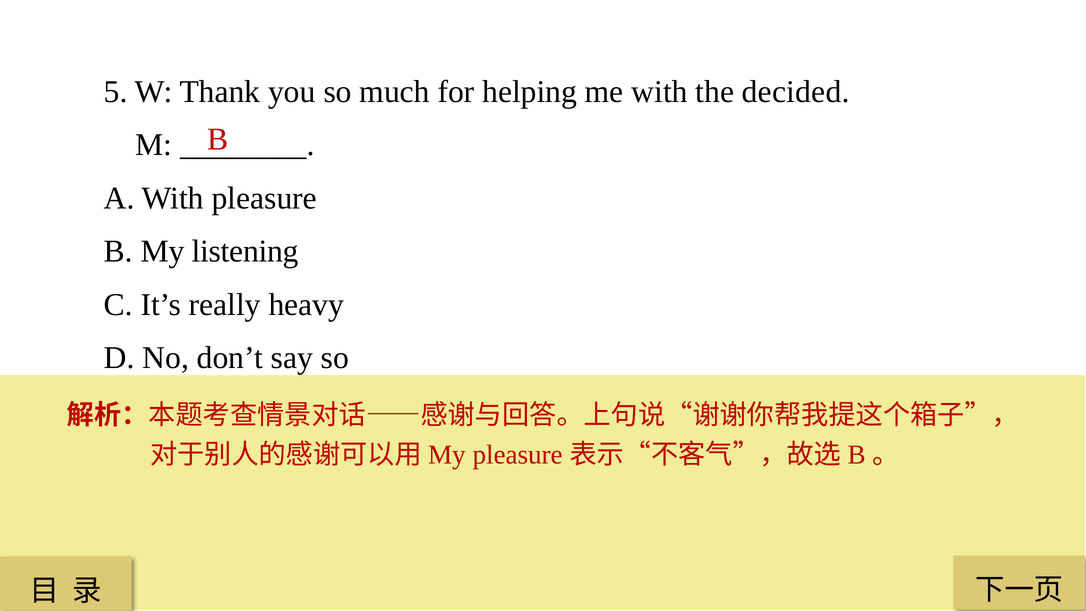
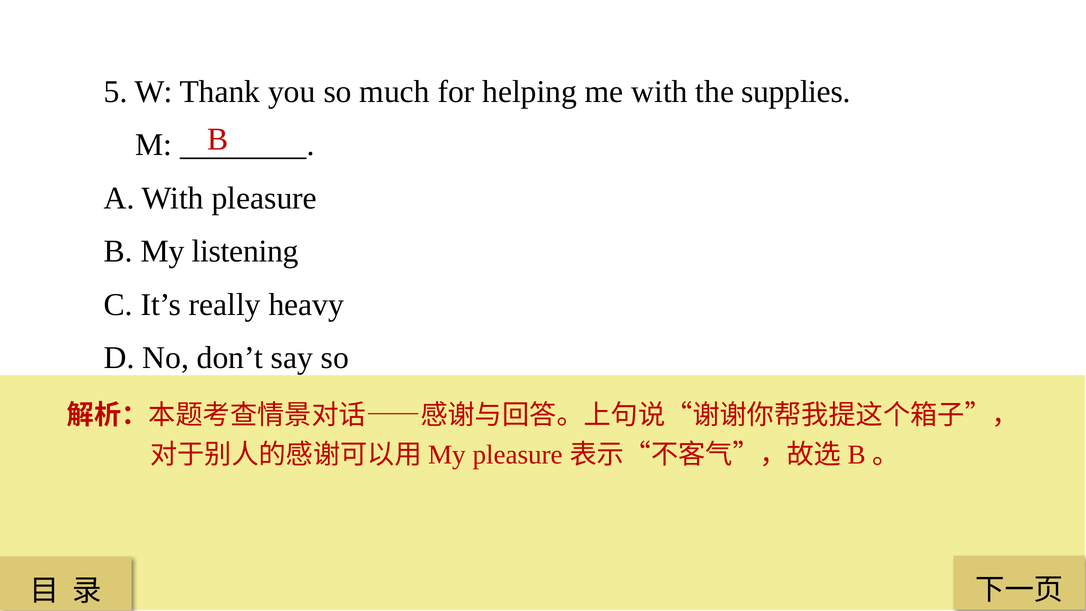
decided: decided -> supplies (796, 92)
